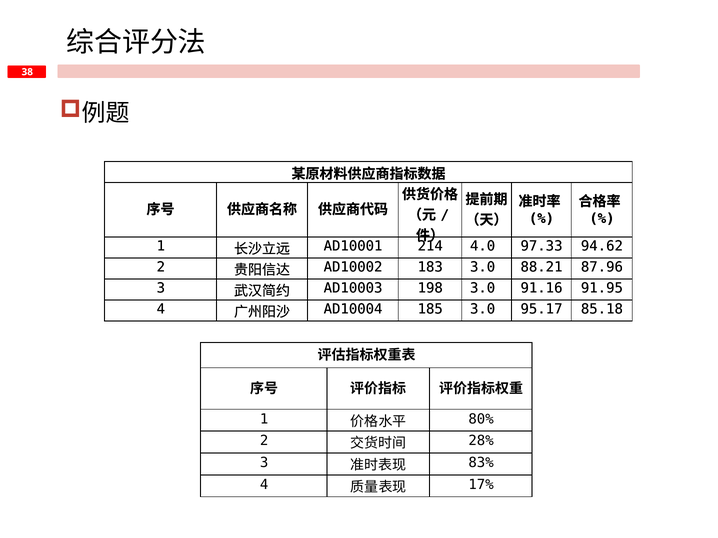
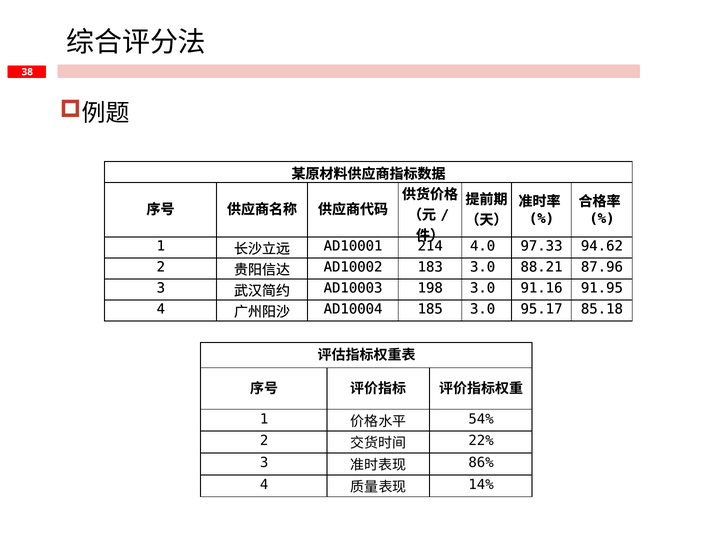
80%: 80% -> 54% (481, 419)
28%: 28% -> 22% (481, 441)
83%: 83% -> 86% (481, 463)
17%: 17% -> 14% (481, 485)
